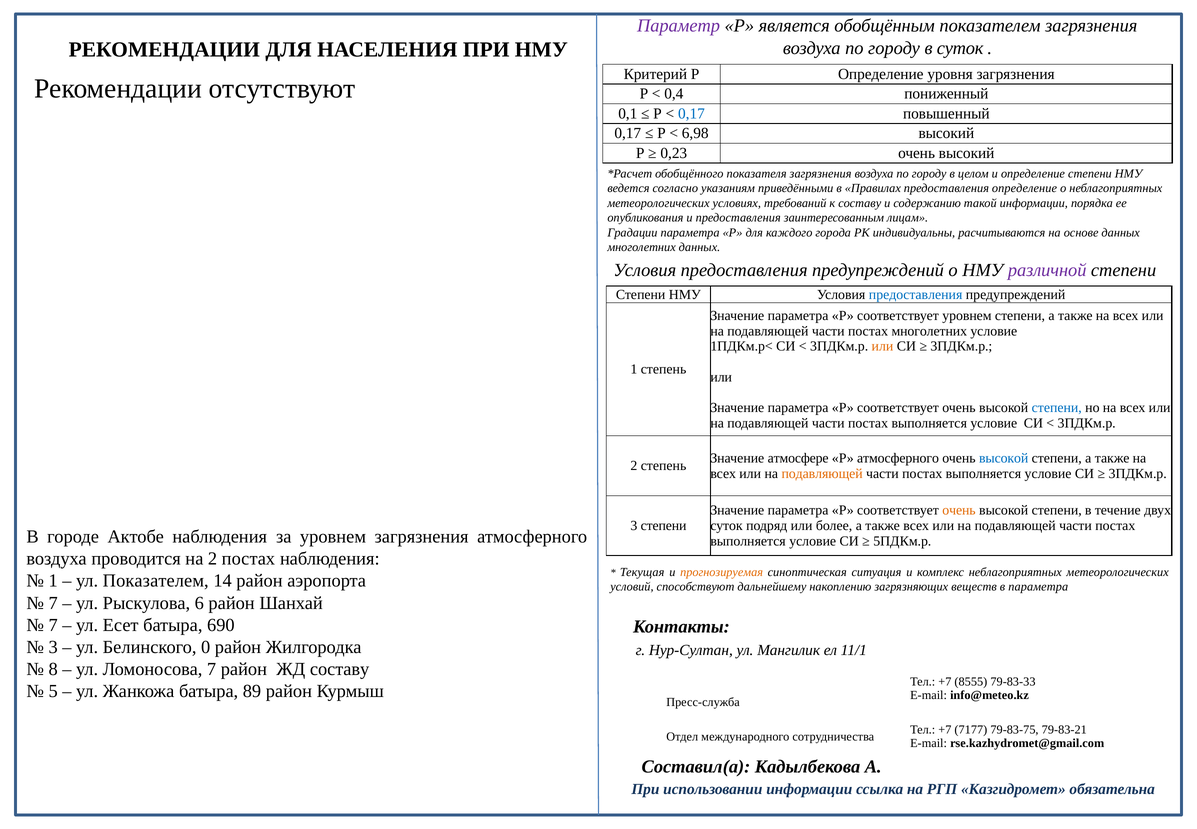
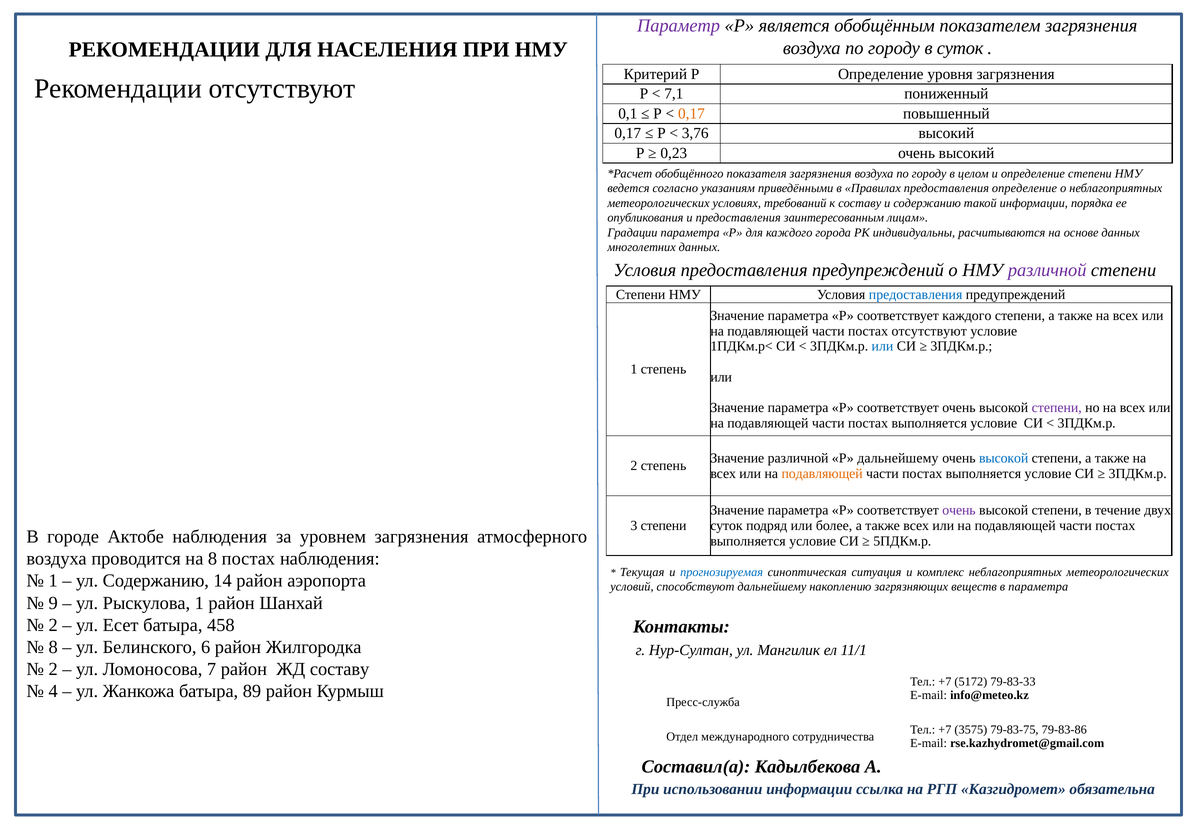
0,4: 0,4 -> 7,1 (674, 94)
0,17 colour: blue -> orange (691, 113)
6,98: 6,98 -> 3,76 (695, 133)
соответствует уровнем: уровнем -> каждого (967, 316)
постах многолетних: многолетних -> отсутствуют (929, 331)
или colour: orange -> blue (882, 346)
степени colour: blue -> purple (1057, 407)
Значение атмосфере: атмосфере -> различной (798, 458)
Р атмосферного: атмосферного -> дальнейшему (898, 458)
очень colour: orange -> purple (959, 510)
на 2: 2 -> 8 (213, 559)
прогнозируемая colour: orange -> blue (722, 572)
ул Показателем: Показателем -> Содержанию (156, 581)
7: 7 -> 9 (53, 603)
Рыскулова 6: 6 -> 1 (199, 603)
7: 7 -> 2 (53, 625)
690: 690 -> 458 (221, 625)
3: 3 -> 8 (53, 647)
0: 0 -> 6 (206, 647)
8: 8 -> 2 (53, 669)
8555: 8555 -> 5172 (971, 682)
5: 5 -> 4 (53, 691)
7177: 7177 -> 3575 (971, 729)
79-83-21: 79-83-21 -> 79-83-86 (1064, 729)
